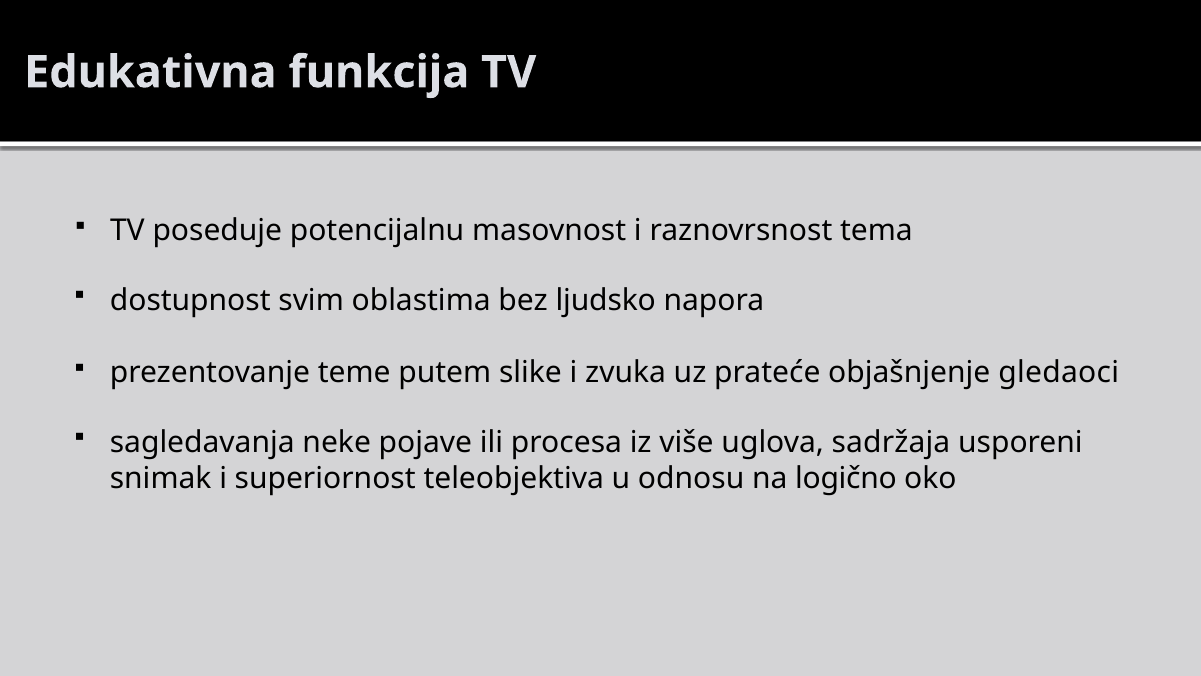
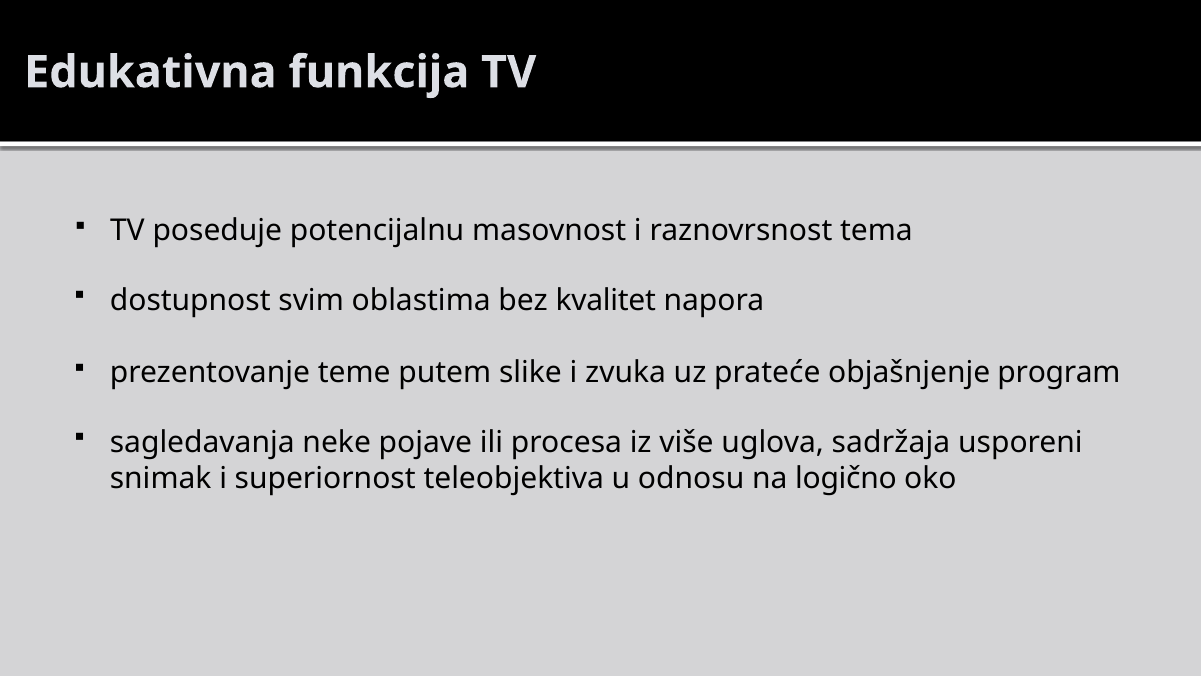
ljudsko: ljudsko -> kvalitet (606, 300)
gledaoci: gledaoci -> program (1059, 373)
